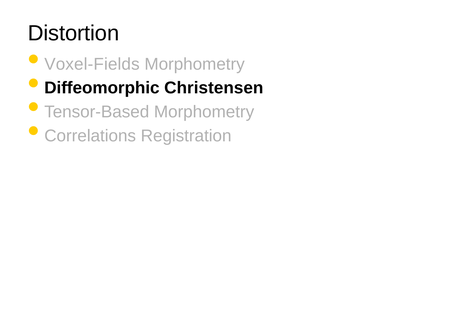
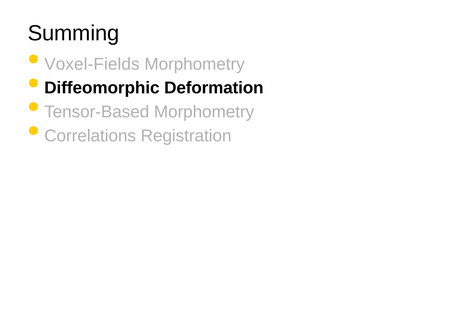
Distortion: Distortion -> Summing (74, 33)
Christensen: Christensen -> Deformation (214, 88)
